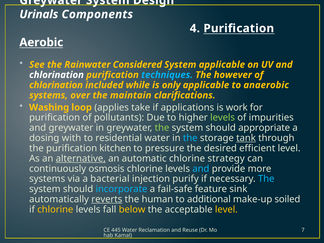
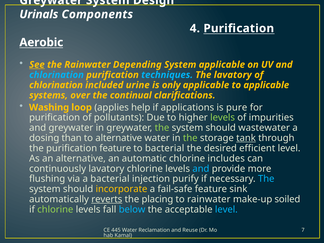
See underline: none -> present (37, 65)
Considered: Considered -> Depending (137, 65)
chlorination colour: white -> light blue (56, 75)
The however: however -> lavatory (233, 75)
while: while -> urine (138, 85)
to anaerobic: anaerobic -> applicable (266, 85)
maintain: maintain -> continual (131, 95)
take: take -> help (141, 107)
work: work -> pure (237, 107)
appropriate: appropriate -> wastewater (264, 128)
with: with -> than (72, 138)
to residential: residential -> alternative (119, 138)
the colour: light blue -> light green (190, 138)
purification kitchen: kitchen -> feature (115, 148)
to pressure: pressure -> bacterial (165, 148)
alternative underline: present -> none (81, 158)
strategy: strategy -> includes (226, 158)
continuously osmosis: osmosis -> lavatory (106, 169)
systems: systems -> flushing (47, 179)
incorporate colour: light blue -> yellow (121, 189)
human: human -> placing (157, 199)
to additional: additional -> rainwater (209, 199)
chlorine colour: yellow -> light green (55, 209)
below colour: yellow -> light blue (132, 209)
level colour: yellow -> light blue (226, 209)
